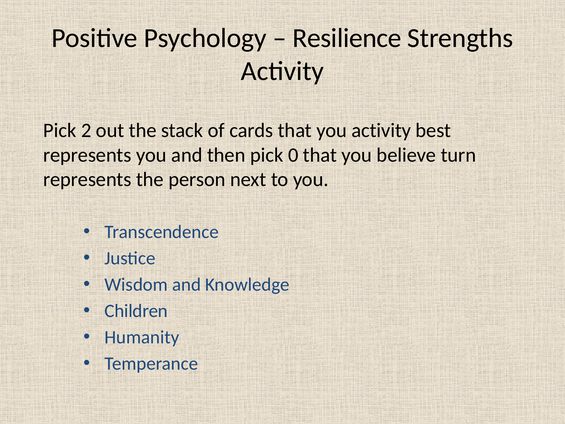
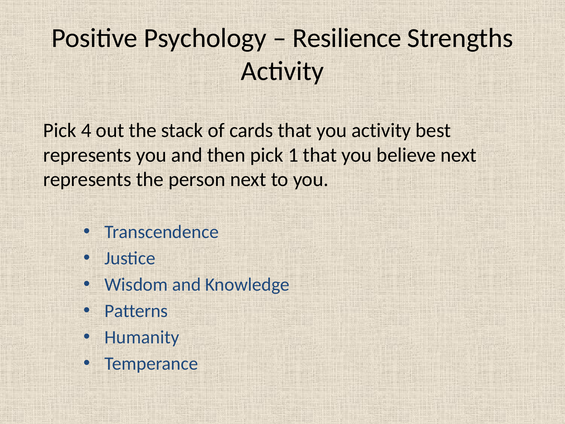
2: 2 -> 4 (86, 130)
0: 0 -> 1 (293, 155)
believe turn: turn -> next (459, 155)
Children: Children -> Patterns (136, 311)
